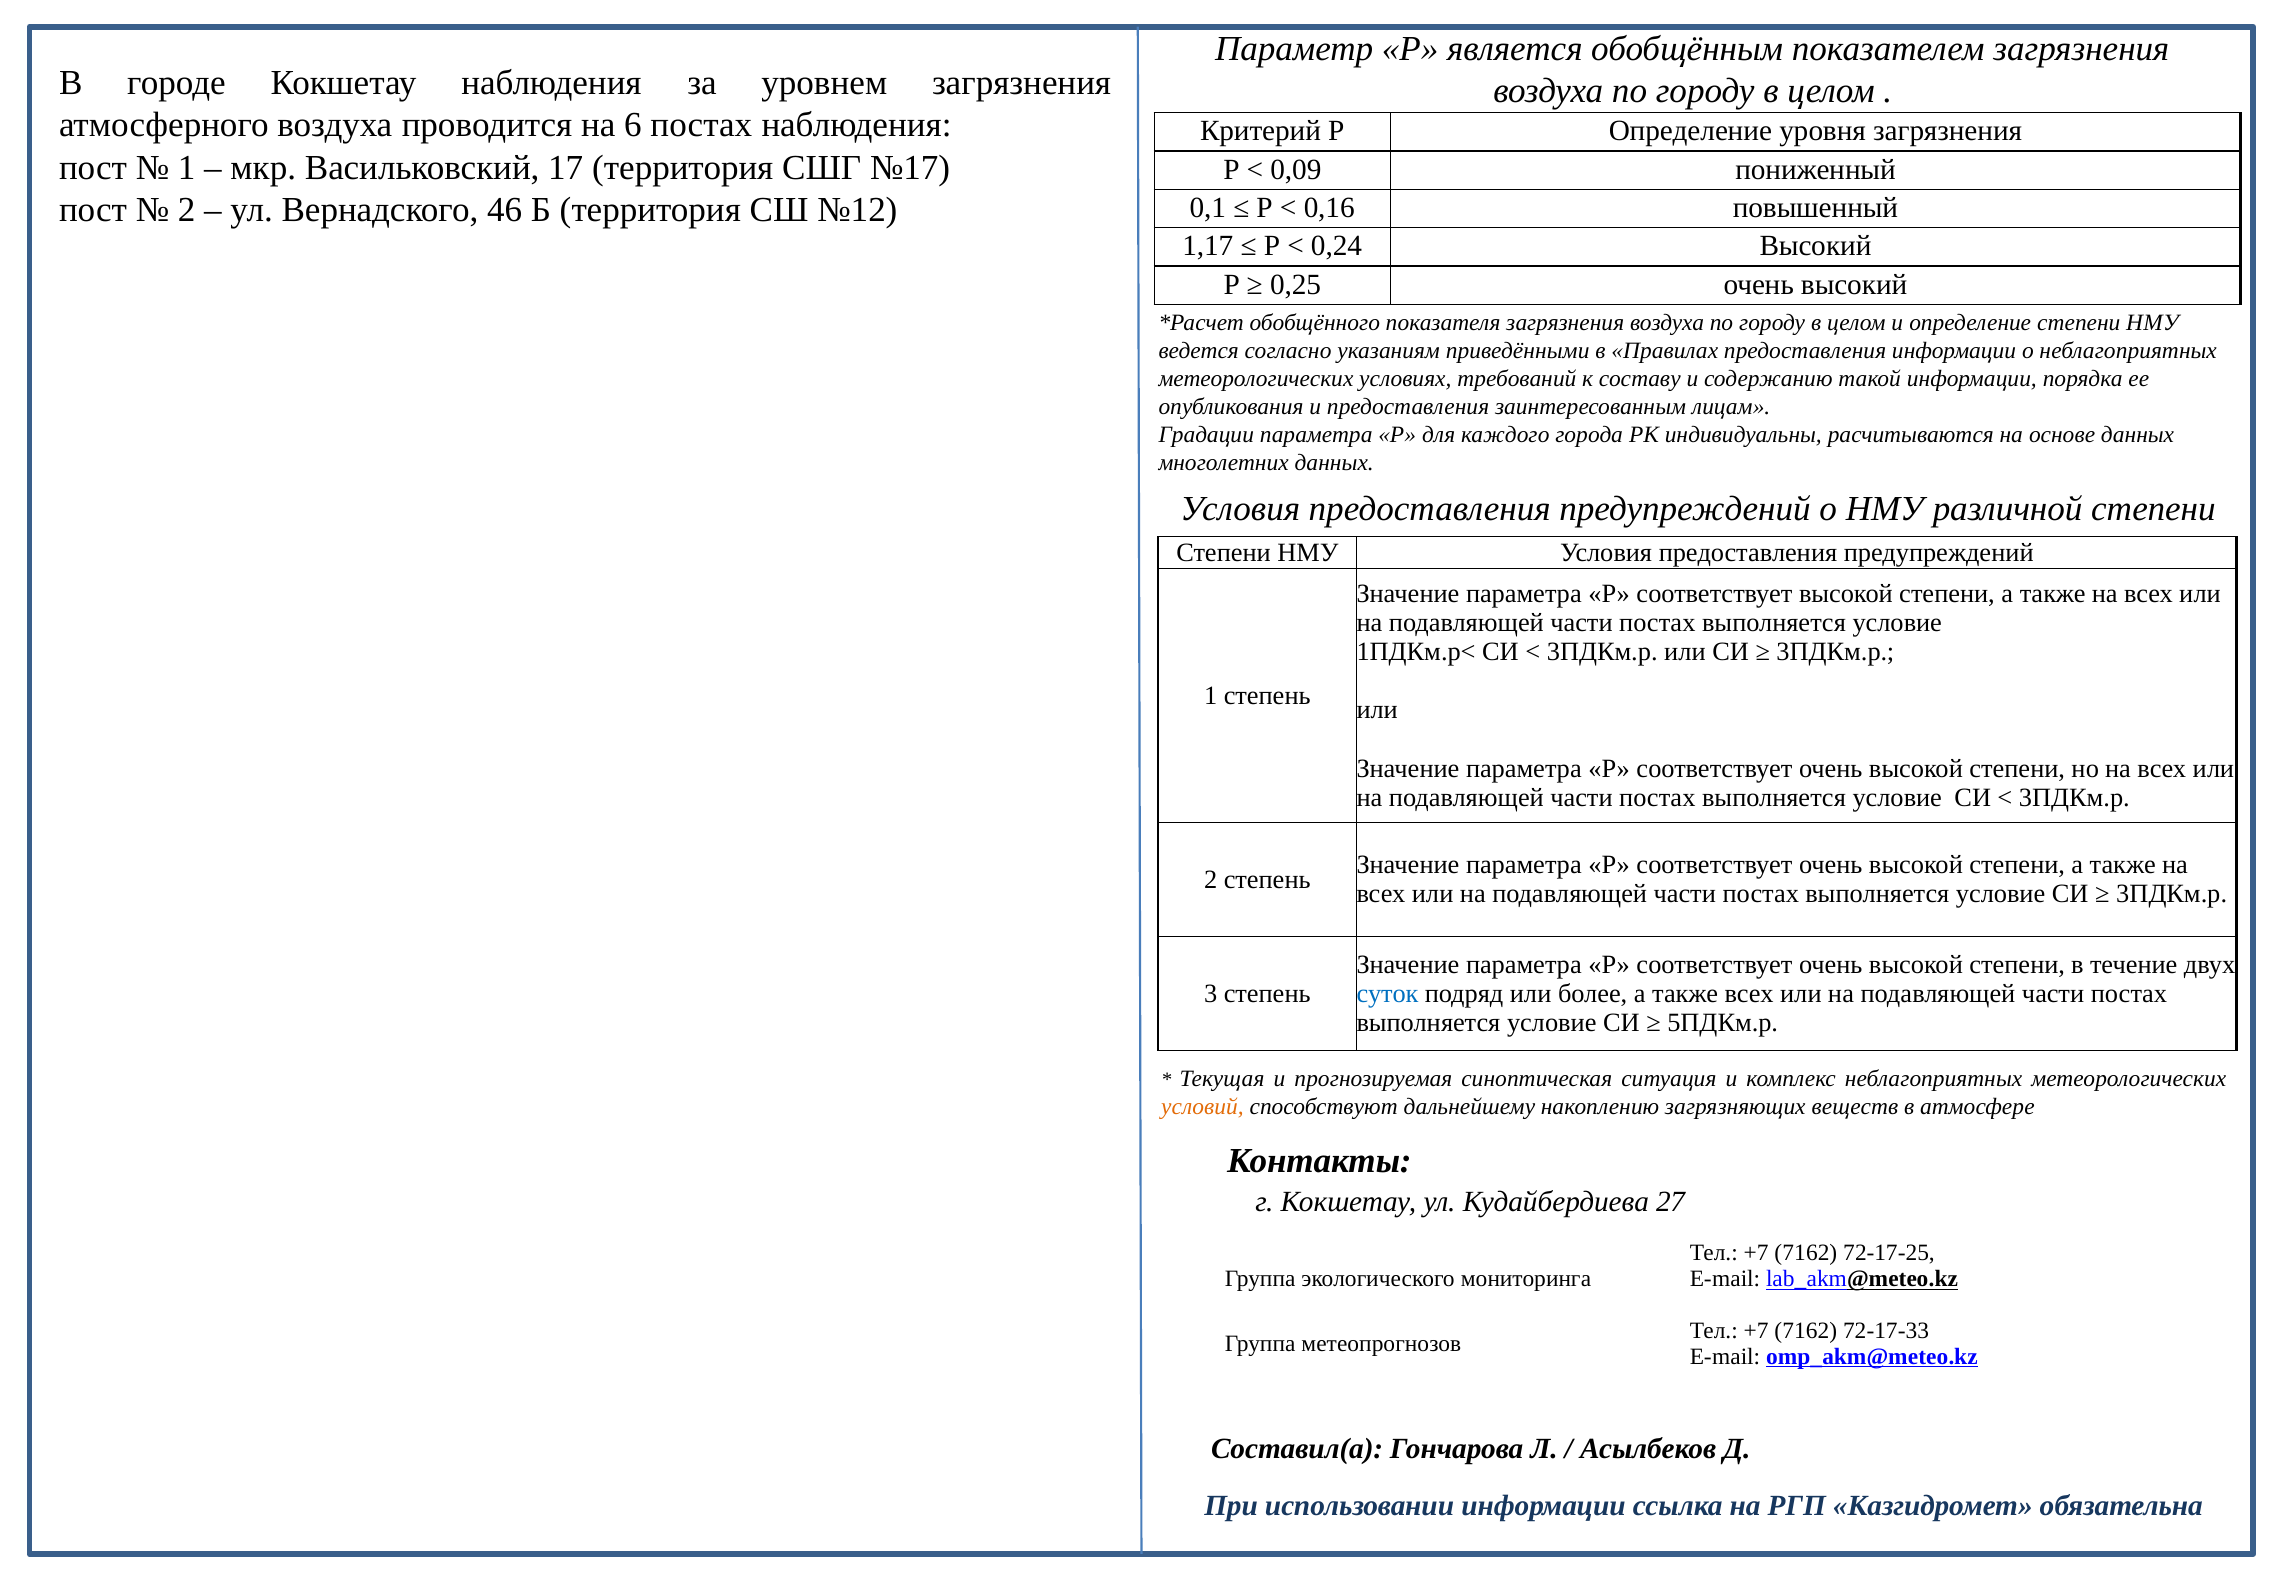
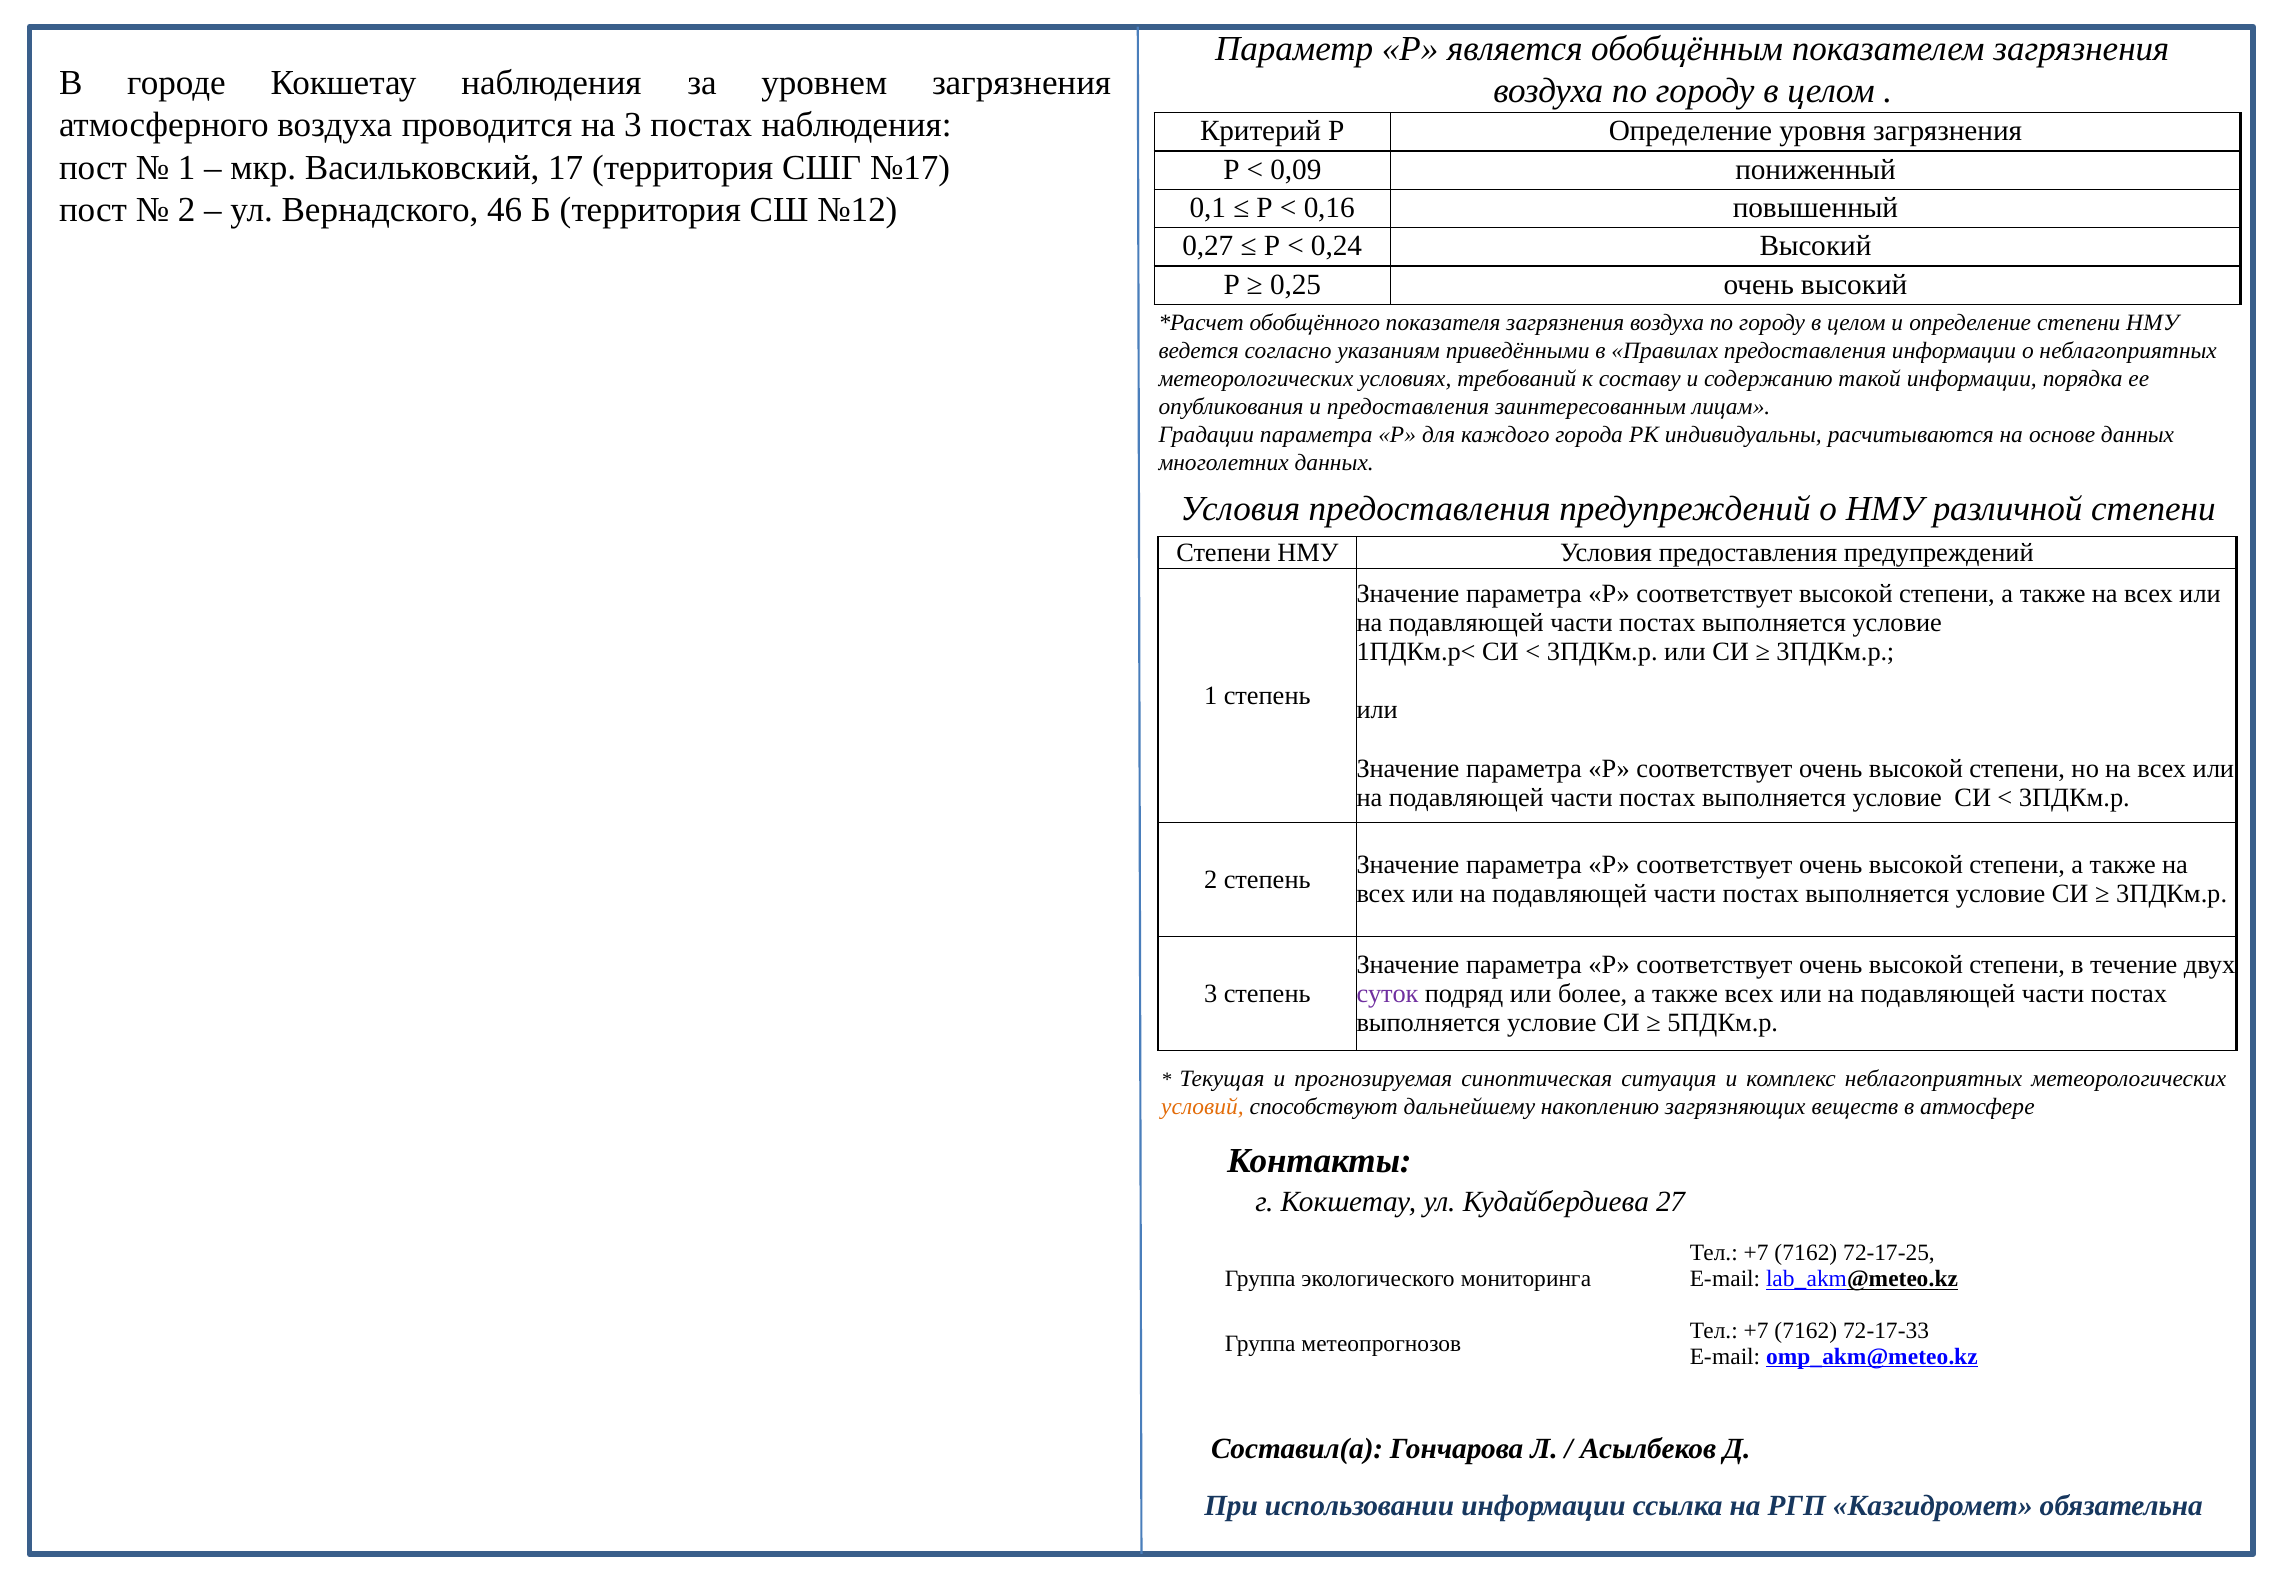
на 6: 6 -> 3 (633, 125)
1,17: 1,17 -> 0,27 (1208, 246)
суток colour: blue -> purple (1388, 993)
